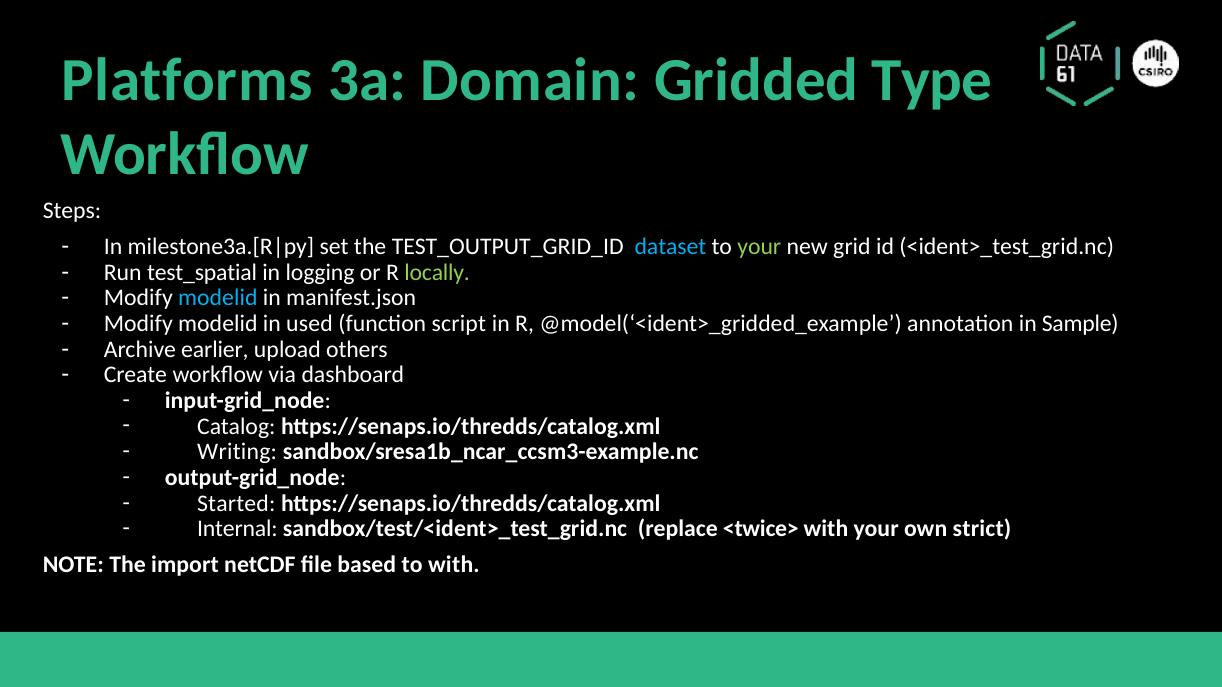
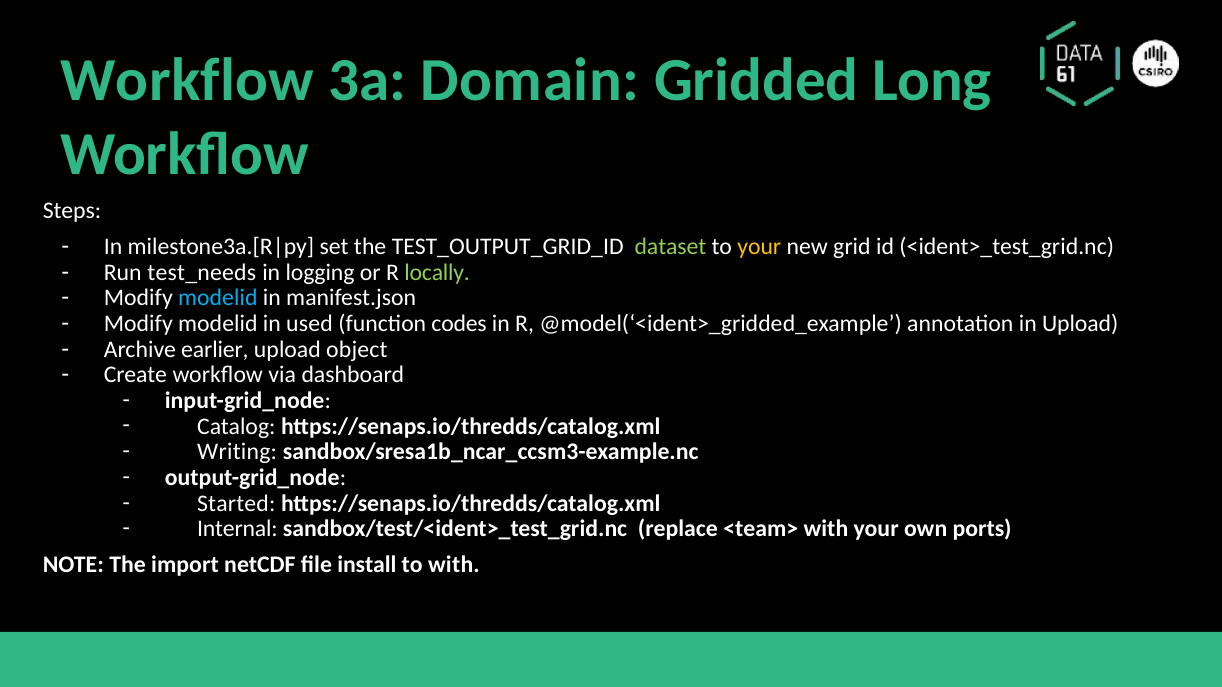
Platforms: Platforms -> Workflow (187, 81)
Type: Type -> Long (932, 81)
dataset colour: light blue -> light green (670, 247)
your colour: light green -> yellow (759, 247)
test_spatial: test_spatial -> test_needs (202, 272)
script: script -> codes (459, 324)
in Sample: Sample -> Upload (1080, 324)
others: others -> object (357, 349)
<twice>: <twice> -> <team> (761, 529)
strict: strict -> ports (982, 529)
based: based -> install (367, 565)
